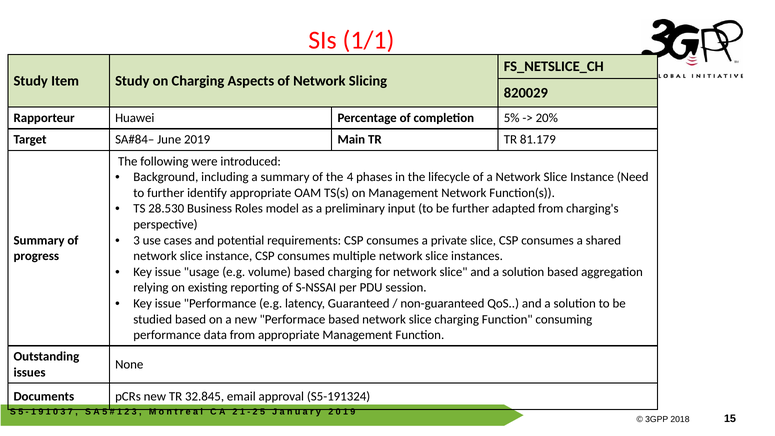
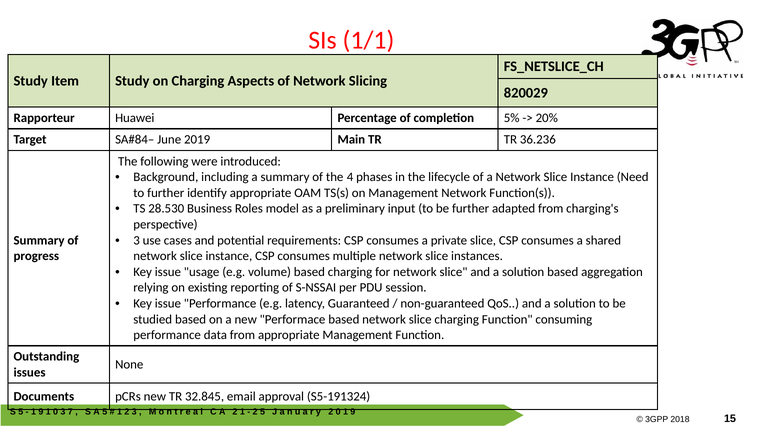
81.179: 81.179 -> 36.236 (538, 140)
